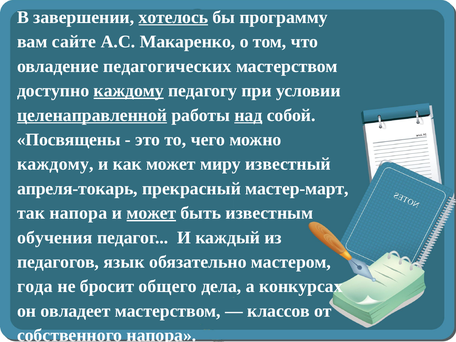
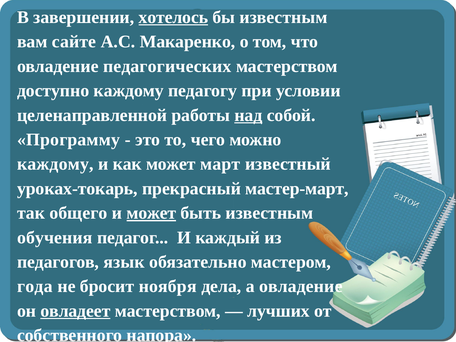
бы программу: программу -> известным (284, 17)
каждому underline: present -> none (129, 91)
целенаправленной underline: present -> none (92, 115)
Посвящены: Посвящены -> Программу (69, 140)
миру: миру -> март (220, 164)
апреля-токарь: апреля-токарь -> уроках-токарь (77, 189)
так напора: напора -> общего (78, 213)
общего: общего -> ноября (168, 286)
а конкурсах: конкурсах -> овладение (301, 286)
овладеет underline: none -> present (75, 311)
классов: классов -> лучших (279, 311)
